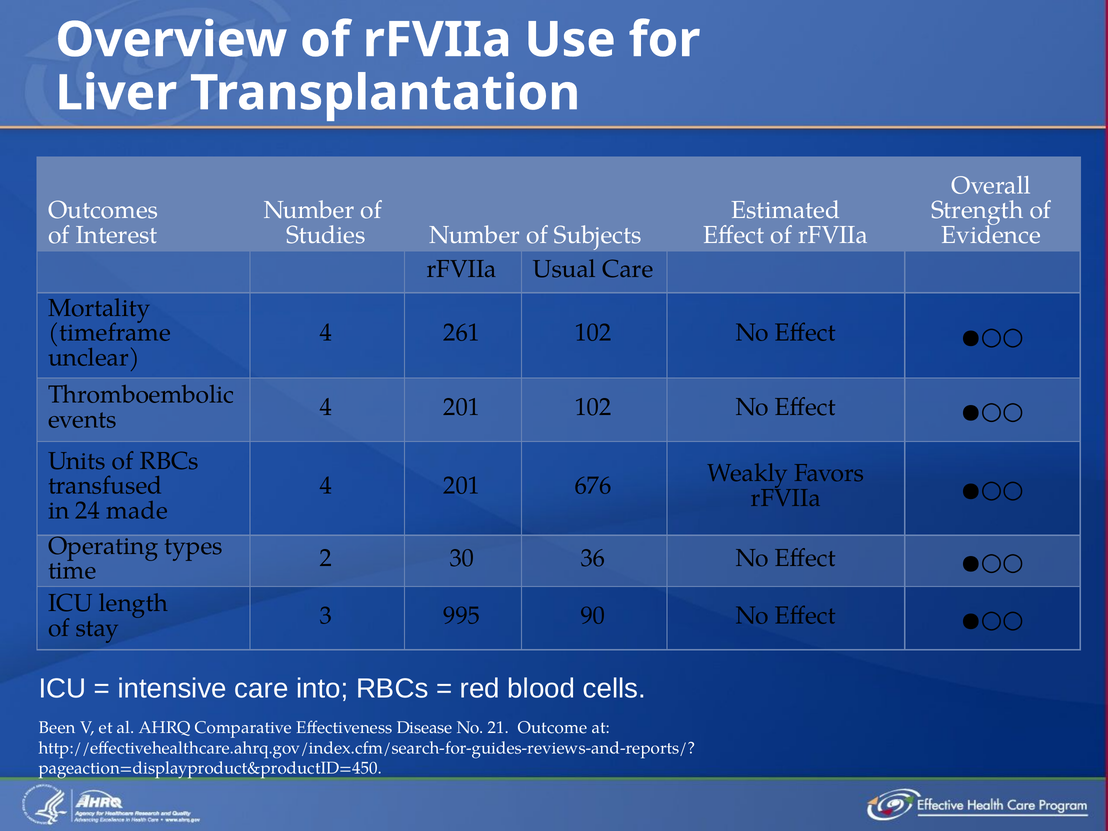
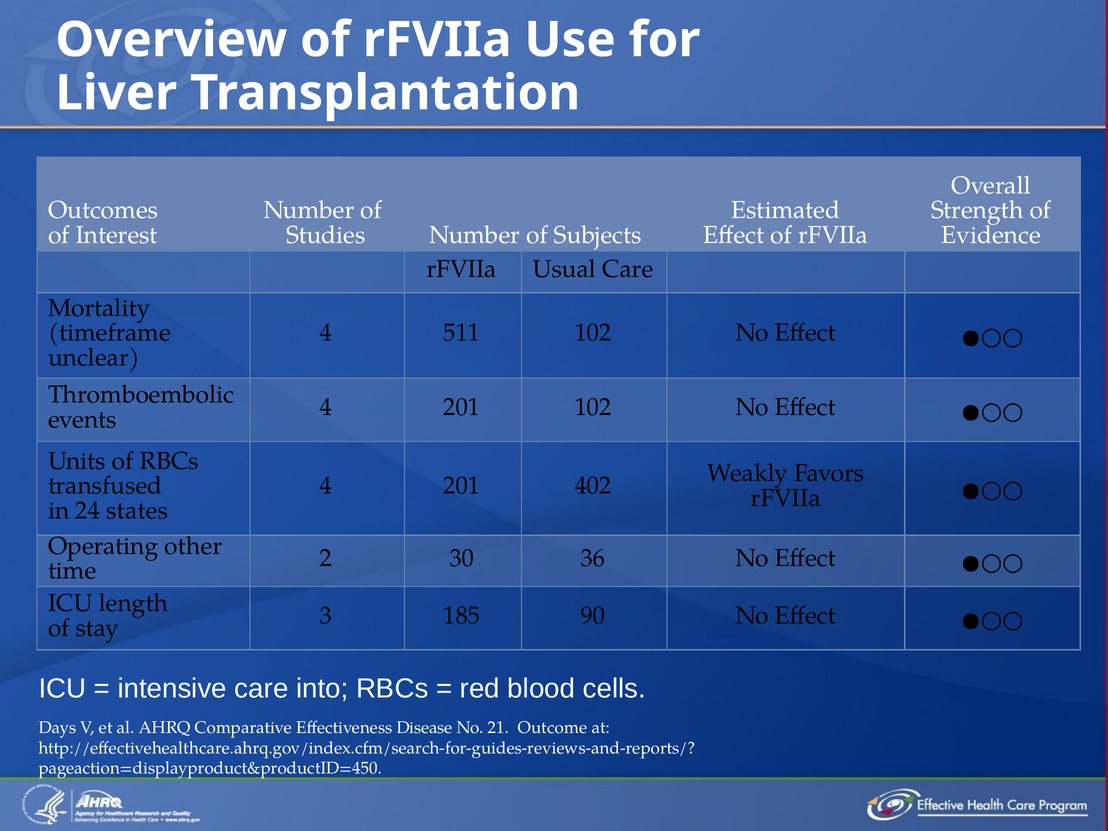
261: 261 -> 511 (462, 333)
676: 676 -> 402 (593, 486)
made: made -> states (137, 511)
types: types -> other (193, 546)
995: 995 -> 185 (462, 616)
Been: Been -> Days (57, 728)
